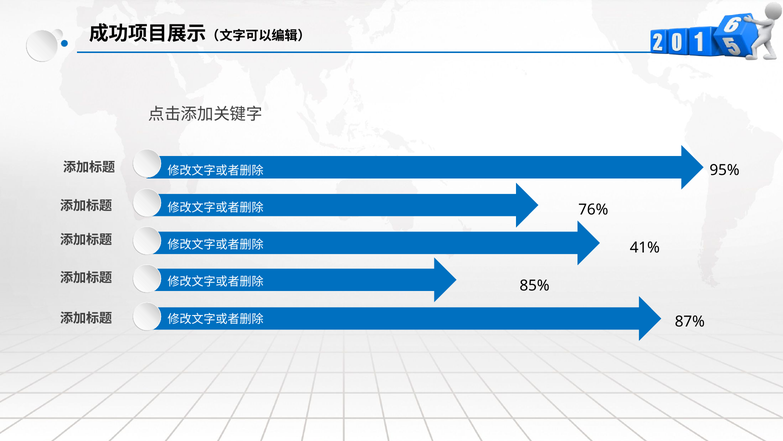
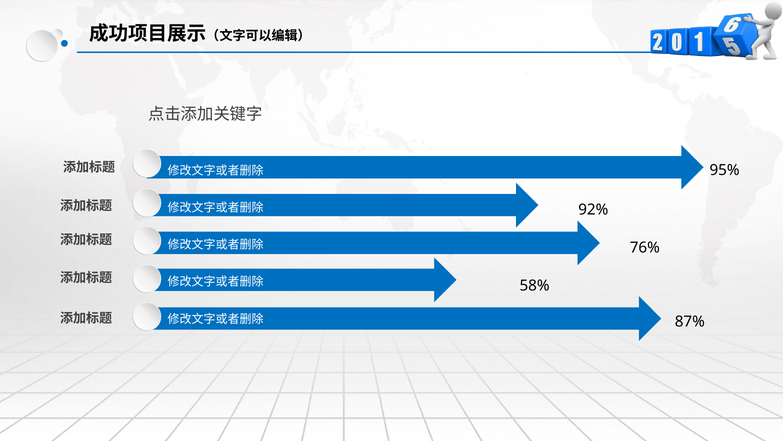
76%: 76% -> 92% (593, 209)
41%: 41% -> 76% (645, 247)
85%: 85% -> 58% (535, 285)
